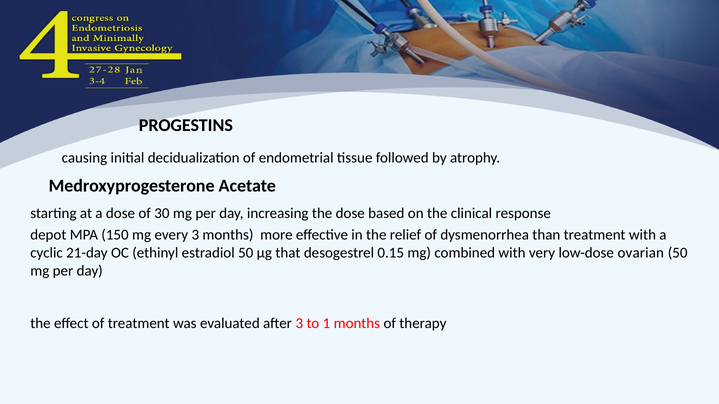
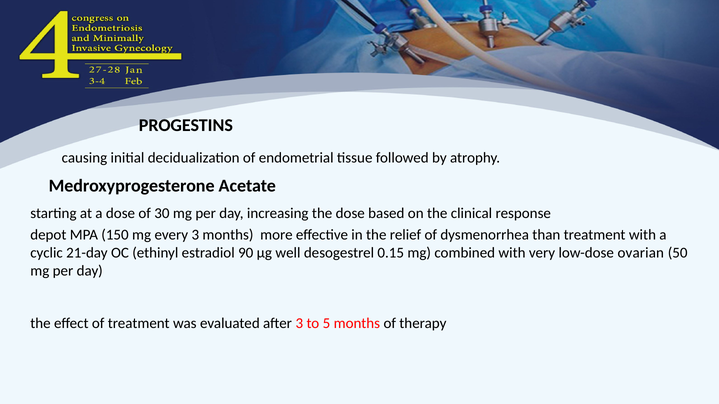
estradiol 50: 50 -> 90 (246, 253)
that: that -> well (288, 253)
1: 1 -> 5 (326, 324)
